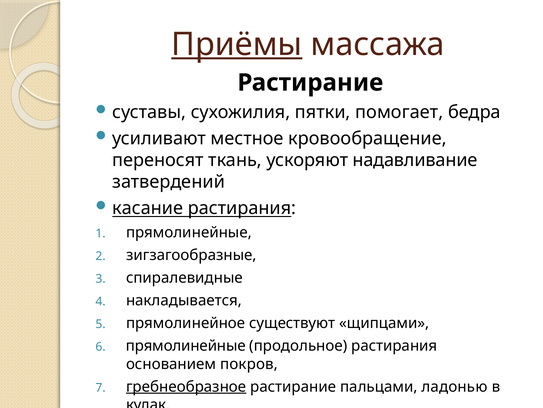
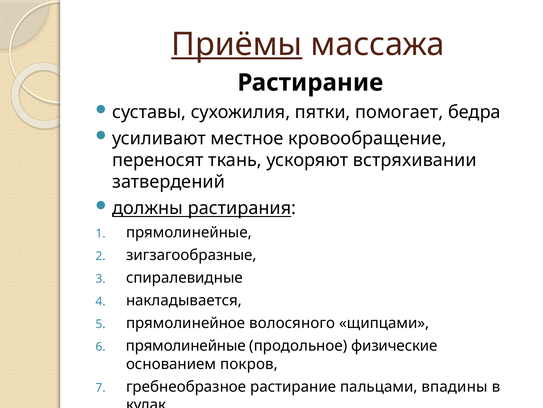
надавливание: надавливание -> встряхивании (415, 160)
касание: касание -> должны (148, 208)
существуют: существуют -> волосяного (292, 323)
продольное растирания: растирания -> физические (394, 345)
гребнеобразное underline: present -> none (186, 386)
ладонью: ладонью -> впадины (454, 386)
